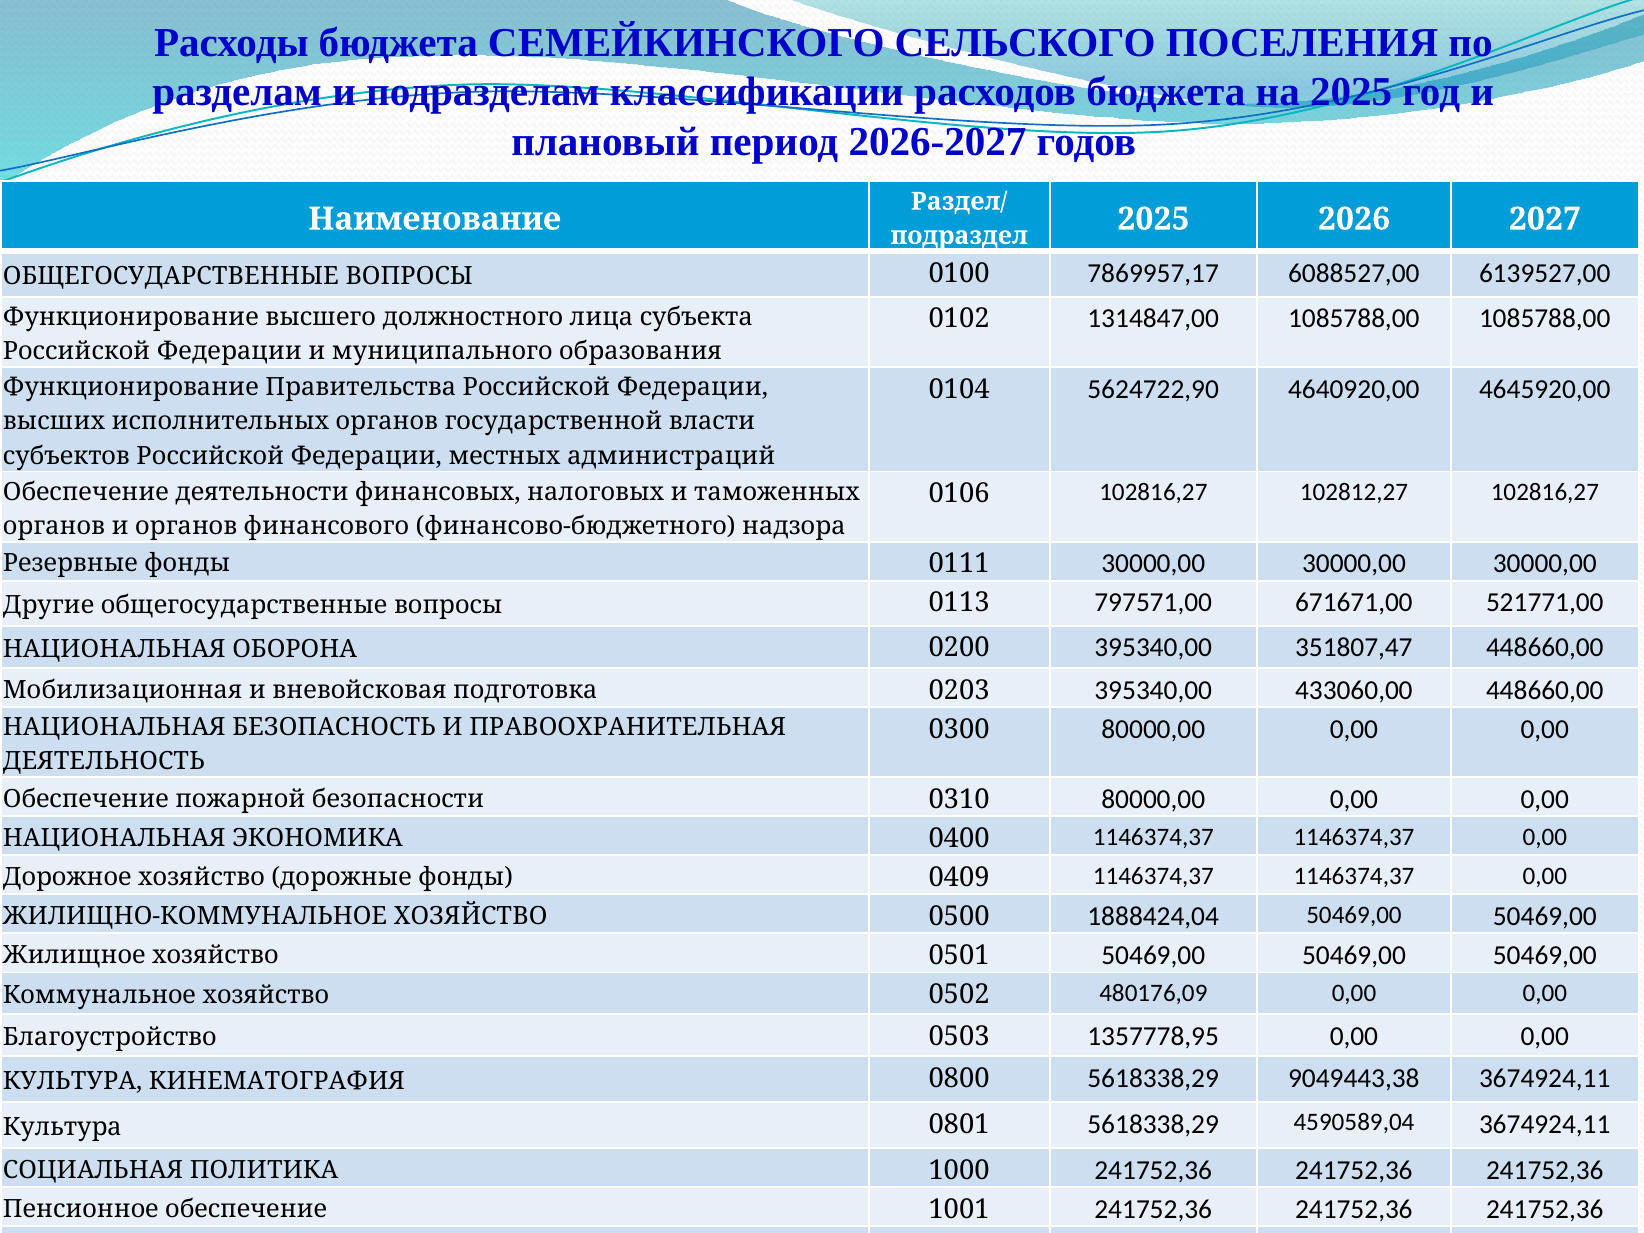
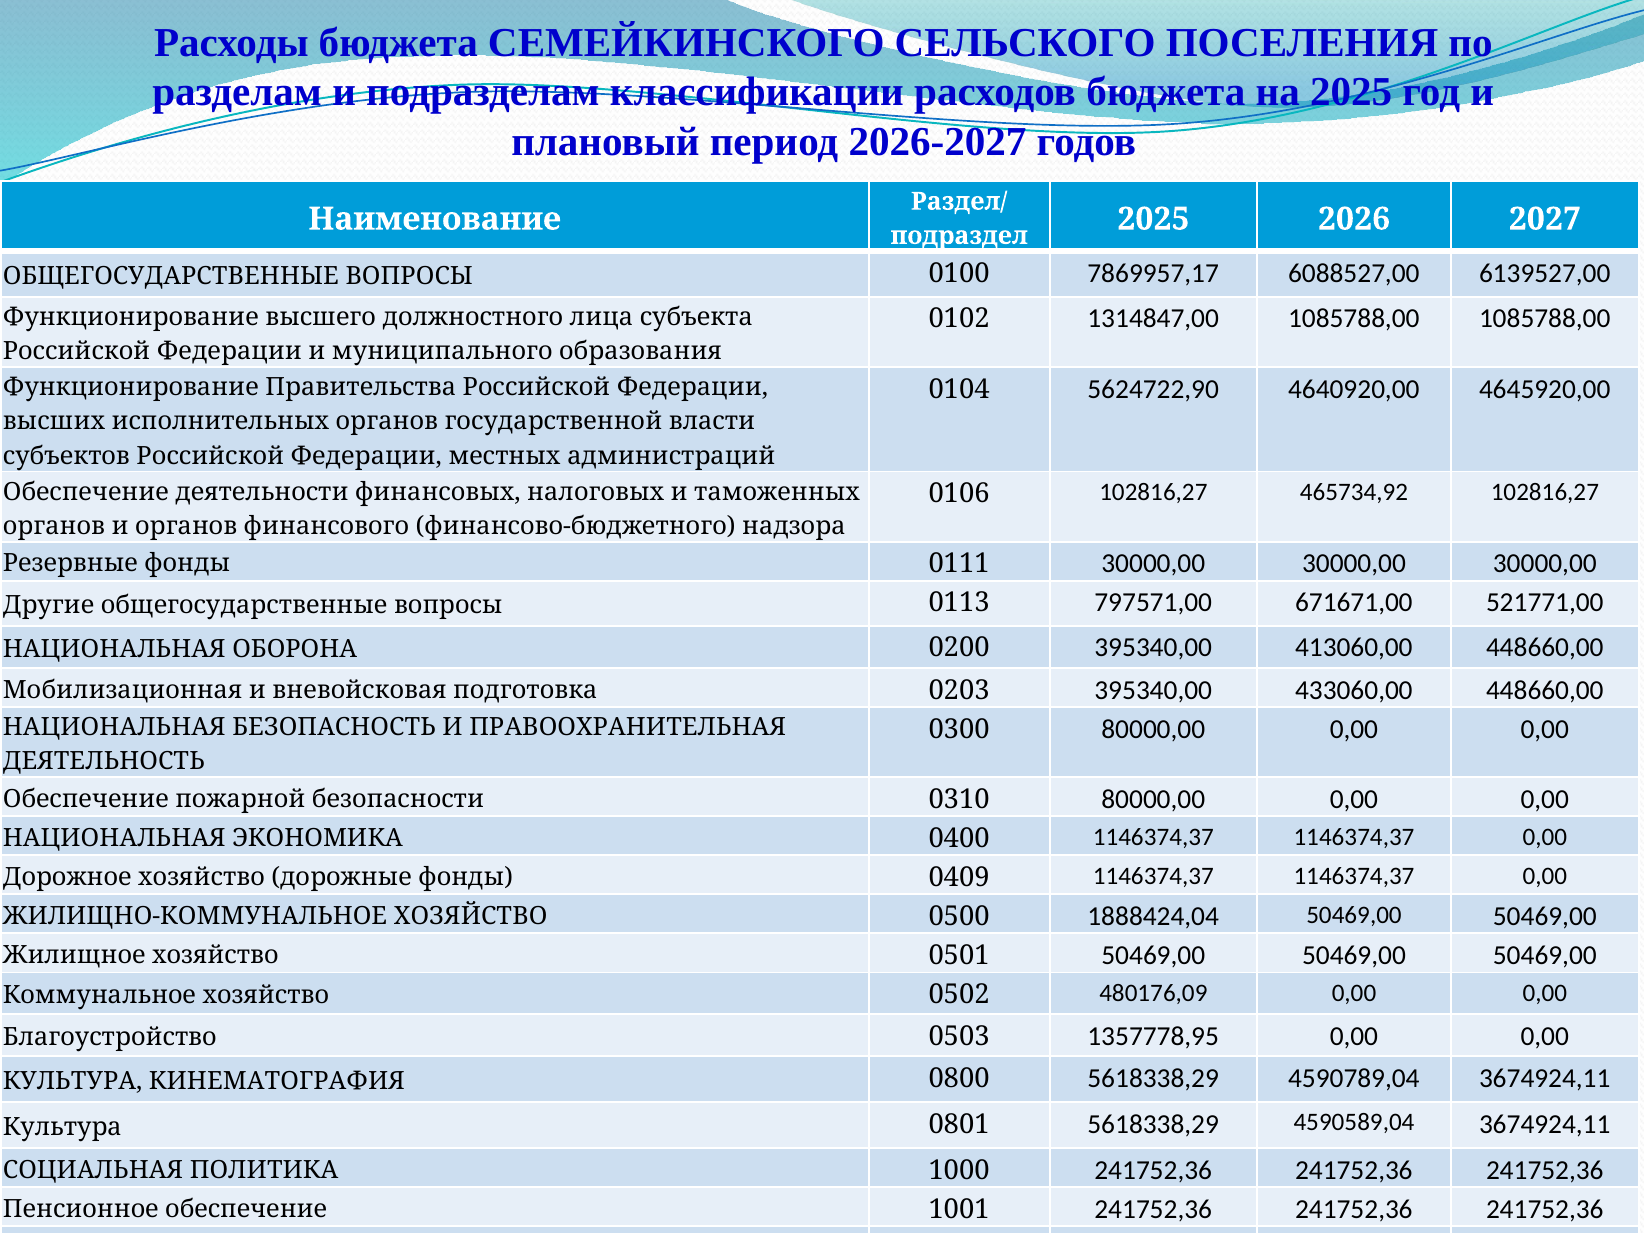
102812,27: 102812,27 -> 465734,92 (1354, 492)
351807,47: 351807,47 -> 413060,00 (1354, 648)
9049443,38: 9049443,38 -> 4590789,04 (1354, 1078)
